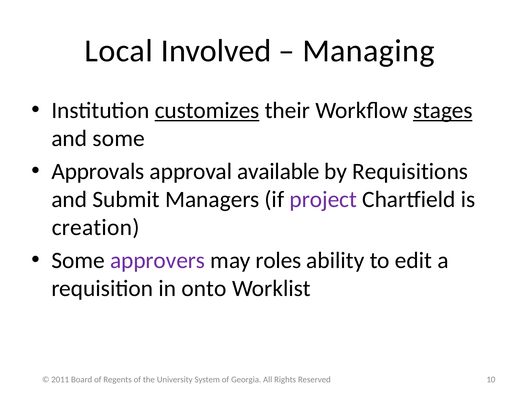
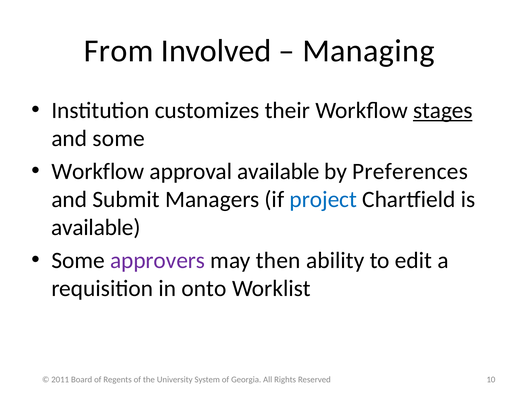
Local: Local -> From (119, 51)
customizes underline: present -> none (207, 111)
Approvals: Approvals -> Workflow (98, 171)
Requisitions: Requisitions -> Preferences (410, 171)
project colour: purple -> blue (323, 200)
creation: creation -> available (96, 228)
roles: roles -> then (278, 261)
